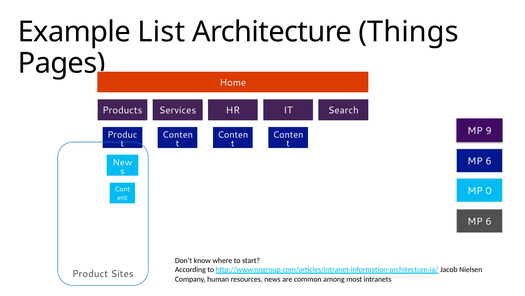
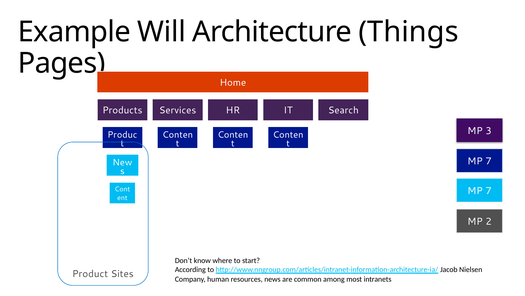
List: List -> Will (162, 32)
9: 9 -> 3 (489, 131)
6: 6 -> 7 (489, 161)
0: 0 -> 7 (489, 190)
6: 6 -> 2 (489, 221)
